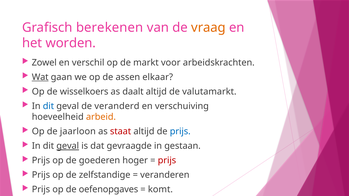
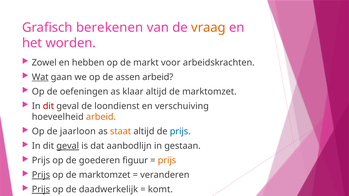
verschil: verschil -> hebben (88, 63)
assen elkaar: elkaar -> arbeid (158, 77)
wisselkoers: wisselkoers -> oefeningen (84, 92)
daalt: daalt -> klaar (133, 92)
altijd de valutamarkt: valutamarkt -> marktomzet (209, 92)
dit colour: blue -> red (48, 106)
veranderd: veranderd -> loondienst (117, 106)
staat colour: red -> orange (121, 132)
gevraagde: gevraagde -> aanbodlijn (129, 146)
hoger: hoger -> figuur (135, 161)
prijs colour: red -> orange (167, 161)
Prijs underline: none -> present (41, 175)
op de zelfstandige: zelfstandige -> marktomzet (105, 175)
Prijs underline: none -> present (41, 190)
oefenopgaves: oefenopgaves -> daadwerkelijk (108, 190)
